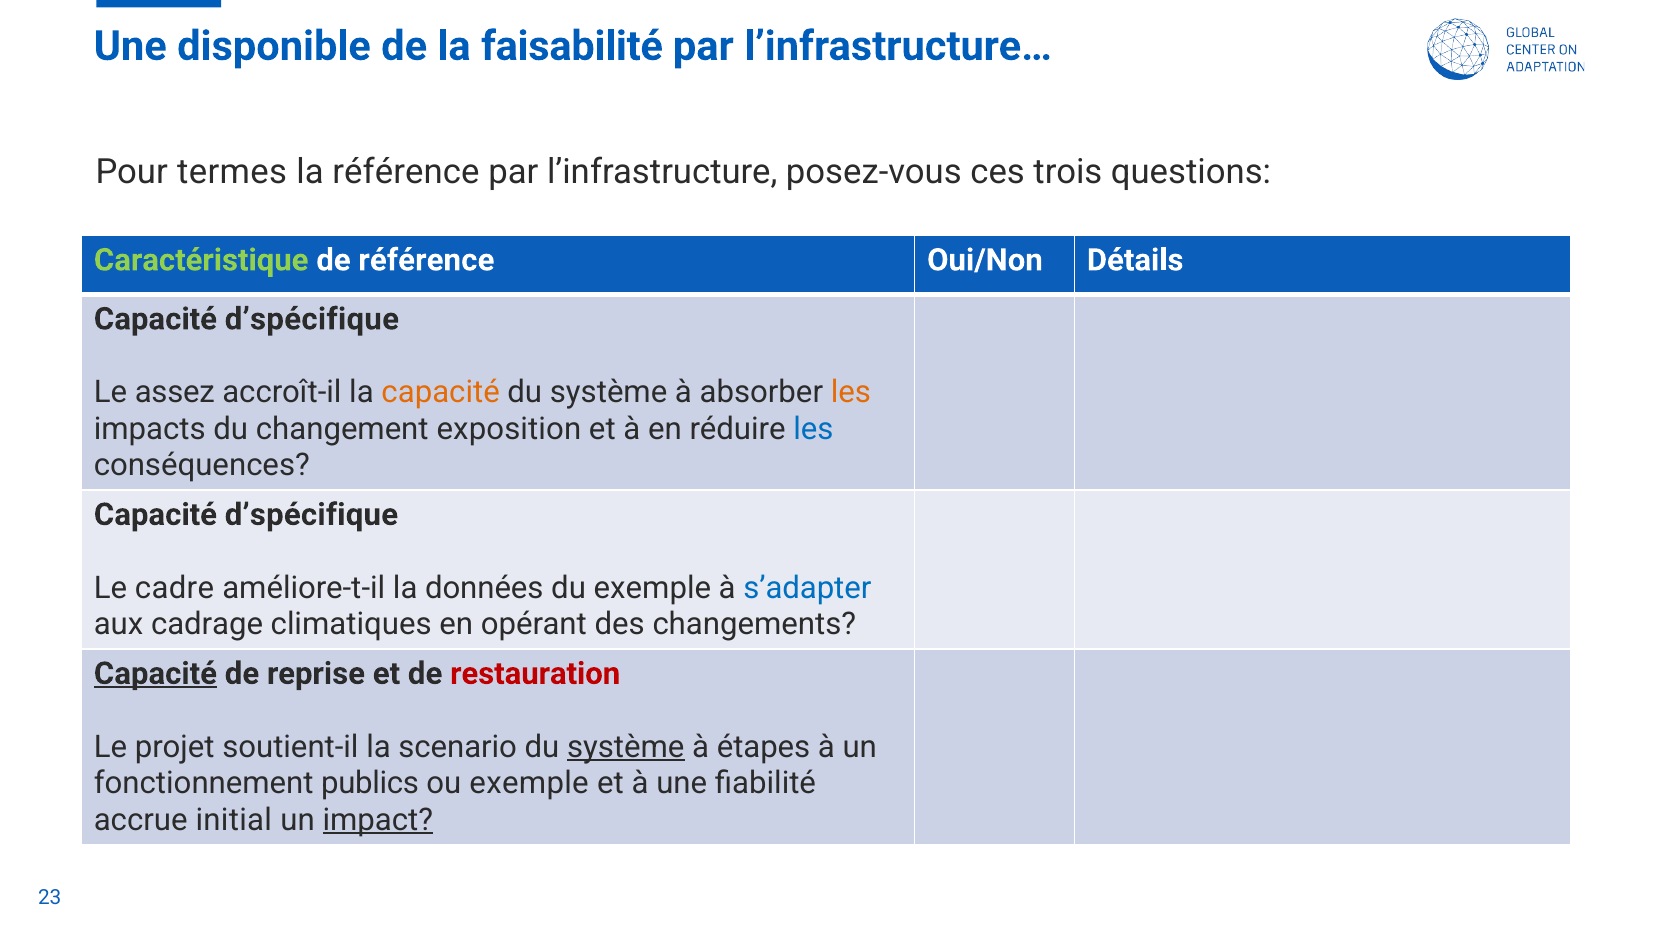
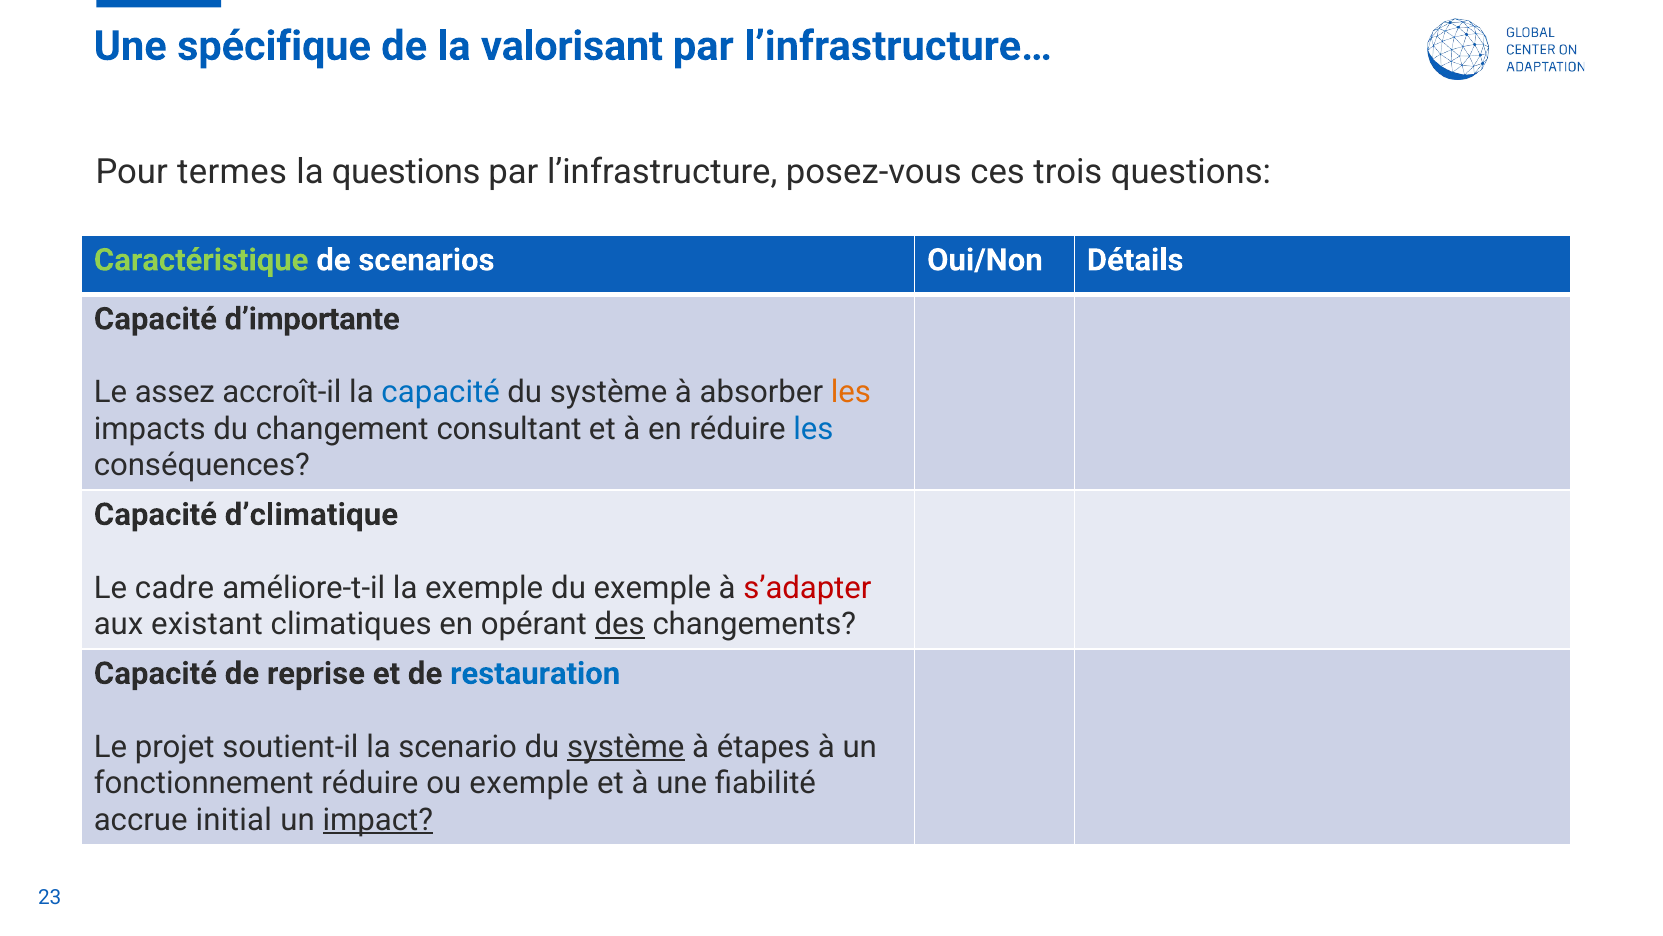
disponible: disponible -> spécifique (274, 46)
faisabilité: faisabilité -> valorisant (572, 46)
la référence: référence -> questions (406, 172)
de référence: référence -> scenarios (426, 260)
d’spécifique: d’spécifique -> d’importante (312, 319)
capacité colour: orange -> blue (441, 392)
exposition: exposition -> consultant (509, 429)
d’spécifique: d’spécifique -> d’climatique (311, 514)
la données: données -> exemple (484, 588)
s’adapter colour: blue -> red (807, 588)
cadrage: cadrage -> existant (207, 624)
des underline: none -> present (620, 624)
Capacité underline: present -> none (155, 673)
restauration colour: red -> blue (535, 673)
fonctionnement publics: publics -> réduire (370, 783)
